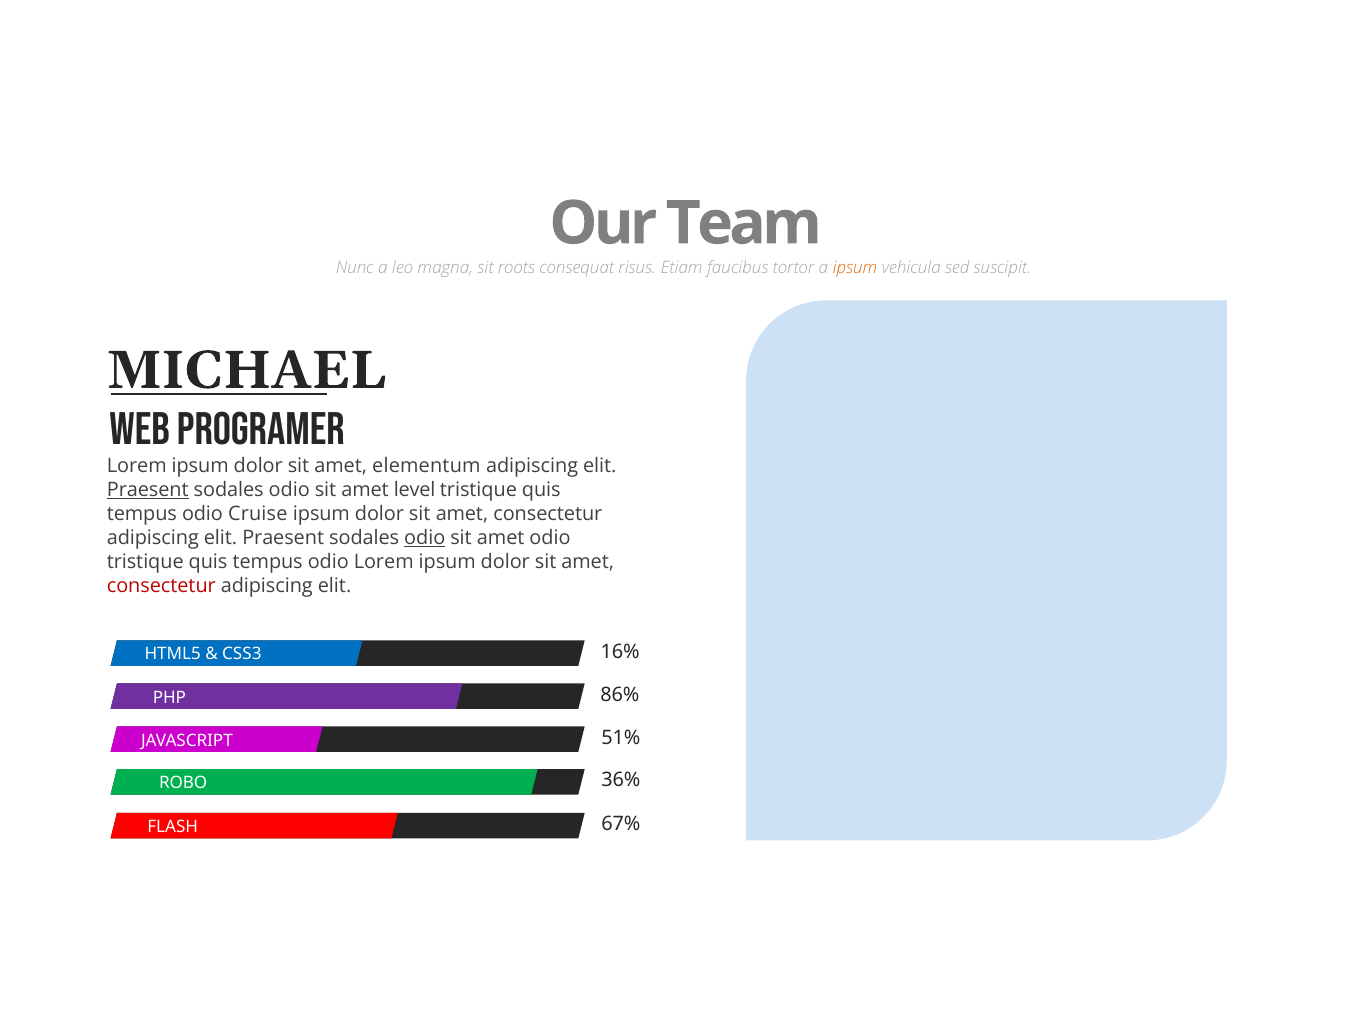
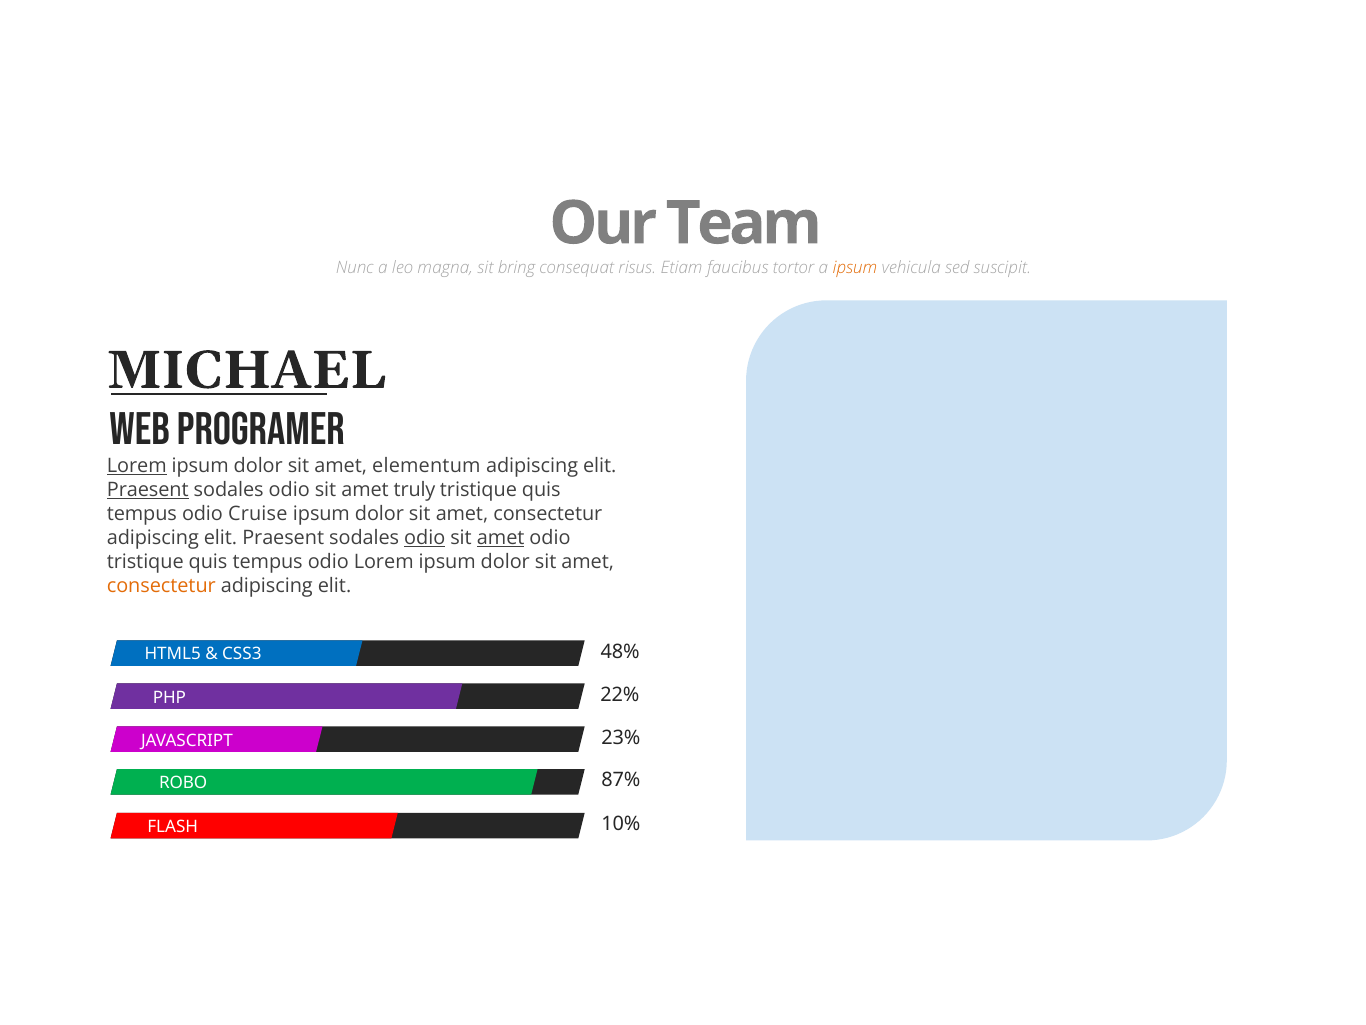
roots: roots -> bring (516, 268)
Lorem underline: none -> present (137, 466)
level: level -> truly (415, 490)
amet underline: none -> present (501, 538)
consectetur colour: red -> orange (161, 585)
16%: 16% -> 48% (620, 651)
86%: 86% -> 22% (620, 695)
51%: 51% -> 23% (621, 737)
36%: 36% -> 87% (621, 780)
67%: 67% -> 10% (621, 824)
